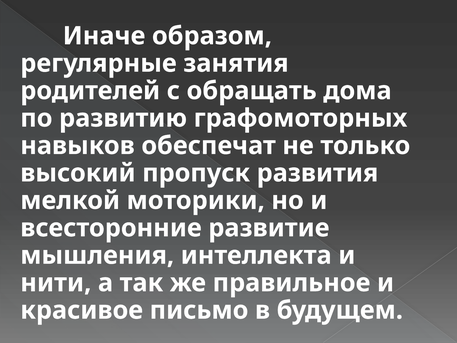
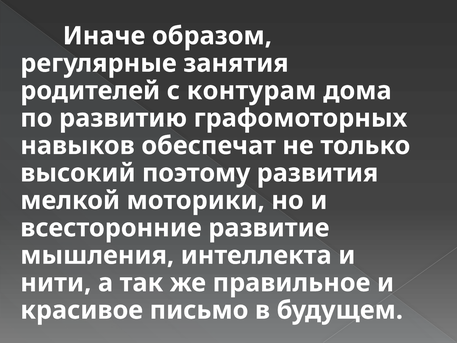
обращать: обращать -> контурам (252, 91)
пропуск: пропуск -> поэтому (196, 173)
